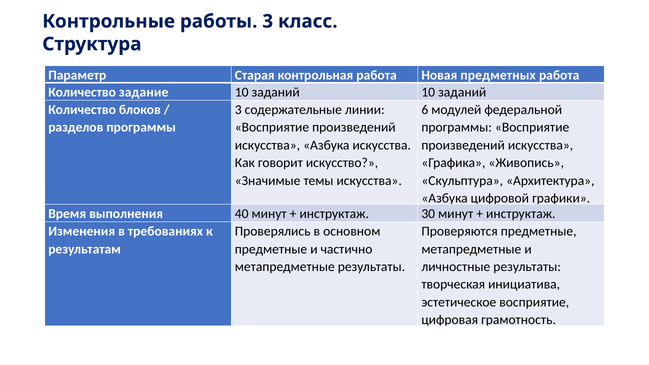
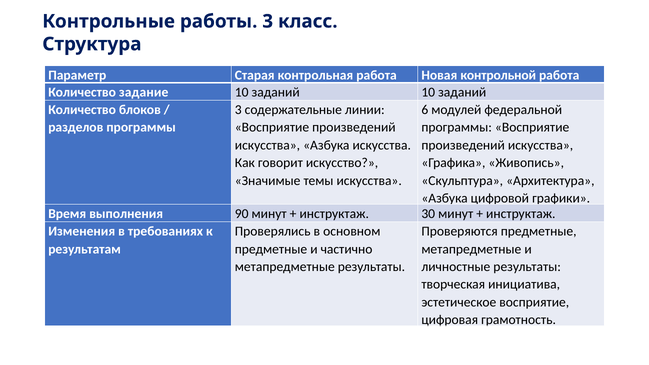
предметных: предметных -> контрольной (498, 75)
40: 40 -> 90 (242, 214)
